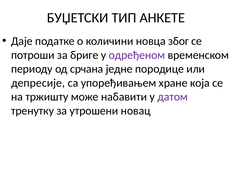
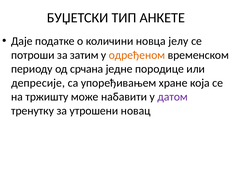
због: због -> јелу (178, 41)
бриге: бриге -> затим (84, 55)
одређеном colour: purple -> orange (137, 55)
